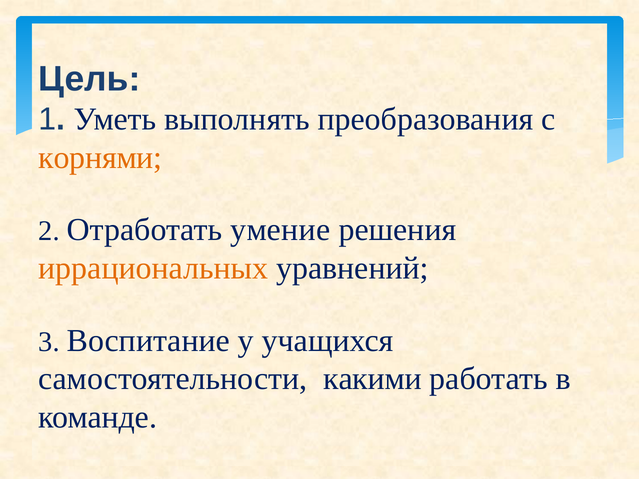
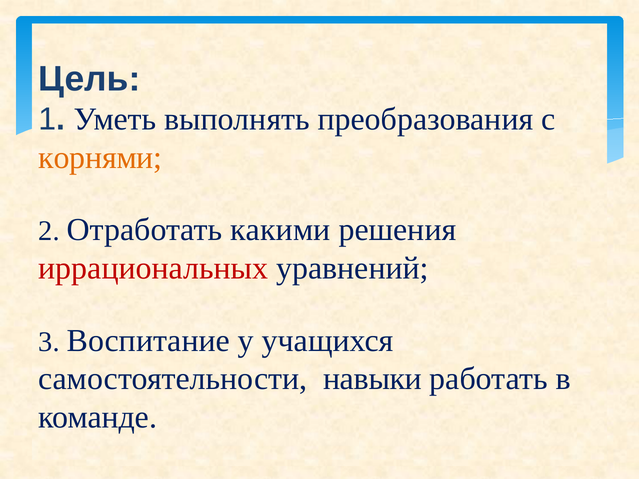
умение: умение -> какими (280, 230)
иррациональных colour: orange -> red (153, 268)
какими: какими -> навыки (373, 379)
